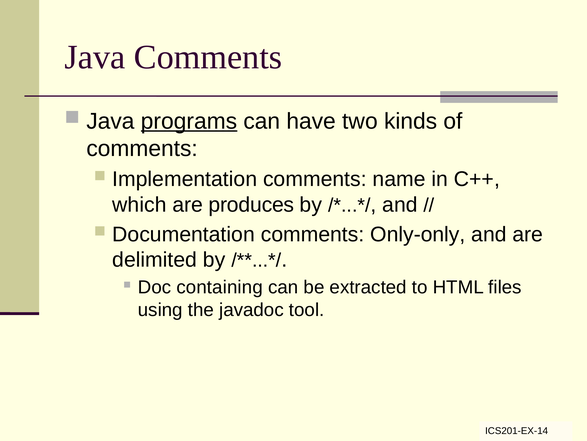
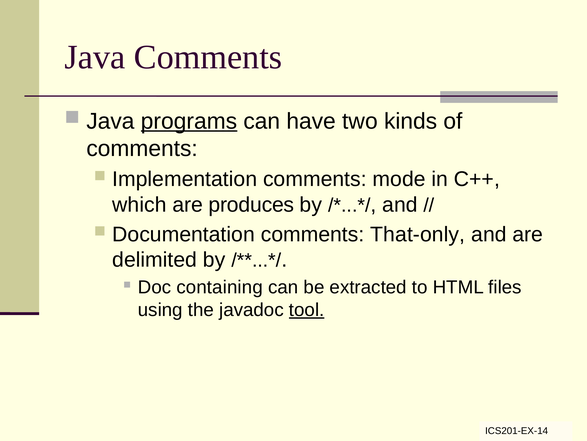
name: name -> mode (399, 179)
Only-only: Only-only -> That-only (418, 234)
tool underline: none -> present (307, 309)
